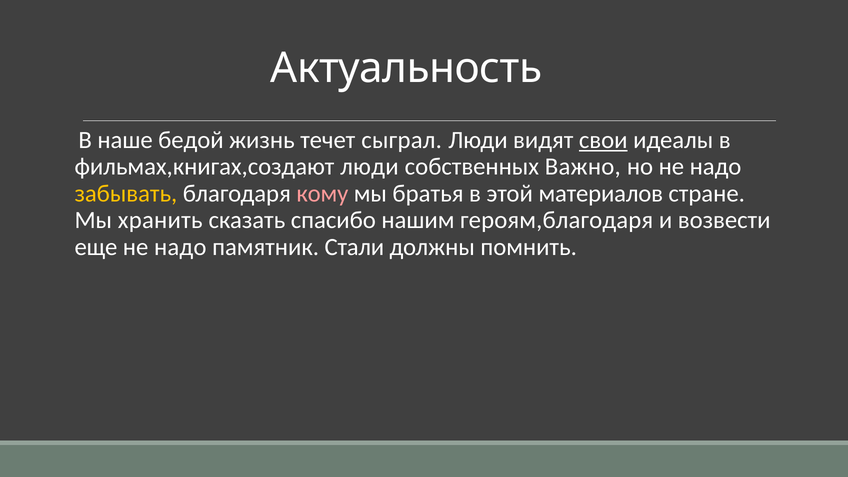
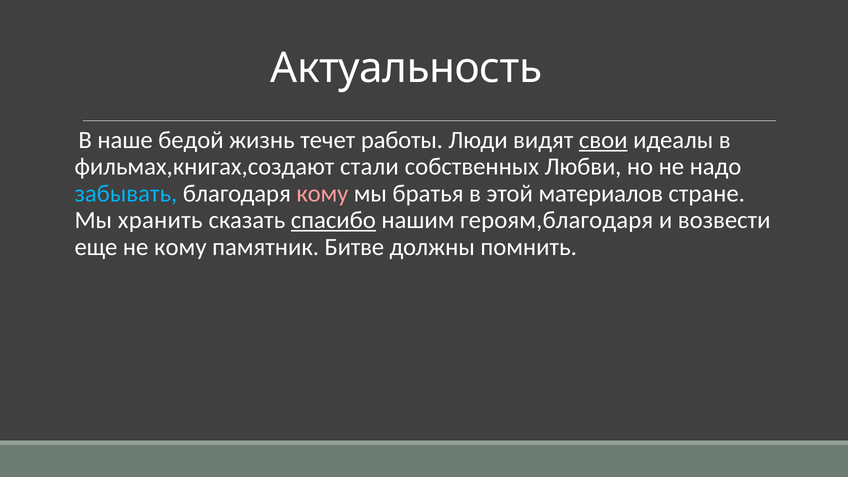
сыграл: сыграл -> работы (402, 140)
фильмах,книгах,создают люди: люди -> стали (369, 167)
Важно: Важно -> Любви (583, 167)
забывать colour: yellow -> light blue (126, 193)
спасибо underline: none -> present (333, 220)
еще не надо: надо -> кому (180, 247)
Стали: Стали -> Битве (354, 247)
